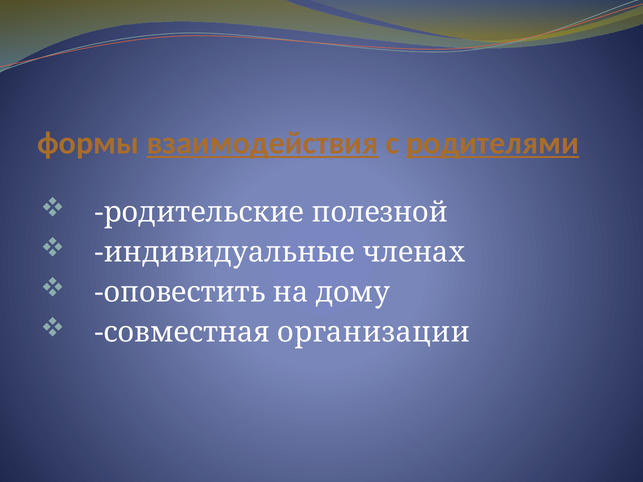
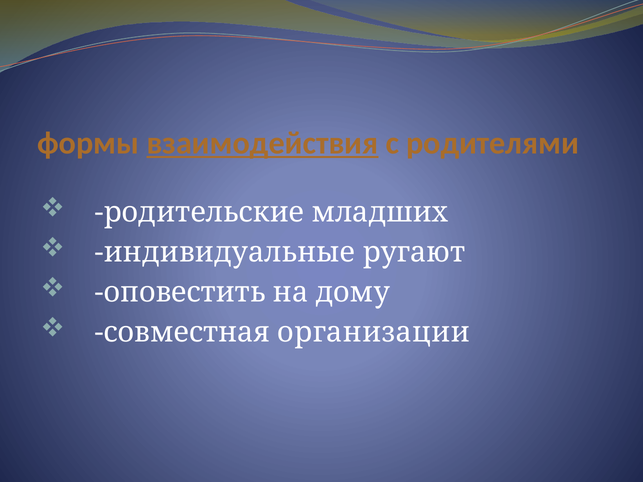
родителями underline: present -> none (493, 143)
полезной: полезной -> младших (380, 213)
членах: членах -> ругают (414, 253)
